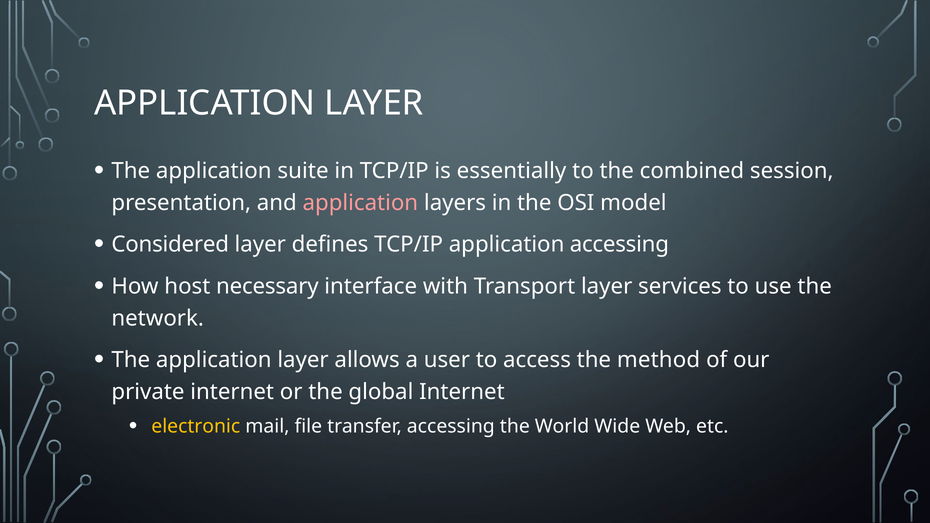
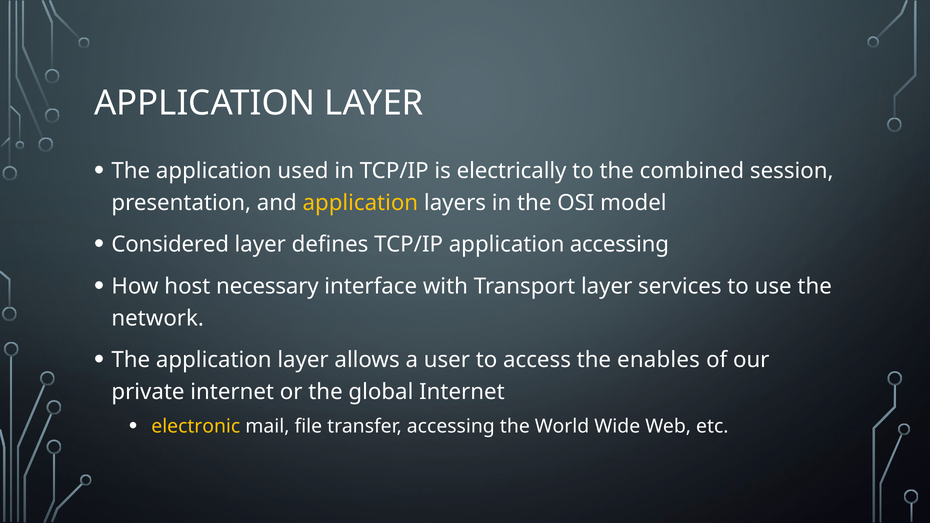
suite: suite -> used (303, 171)
essentially: essentially -> electrically (512, 171)
application colour: pink -> yellow (360, 203)
method: method -> enables (659, 360)
